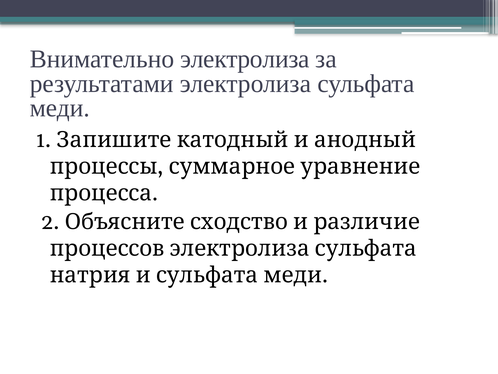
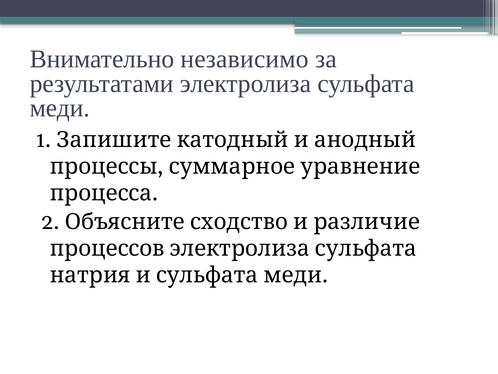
Внимательно электролиза: электролиза -> независимо (245, 59)
